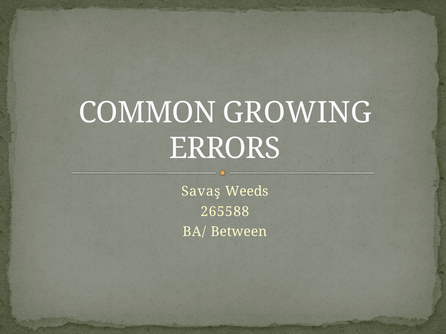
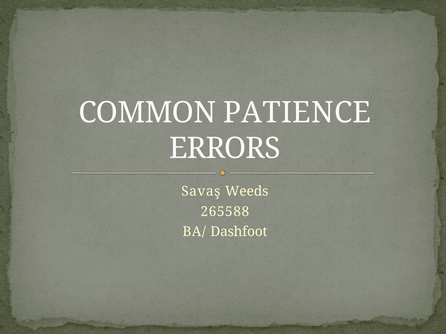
GROWING: GROWING -> PATIENCE (297, 113)
Between: Between -> Dashfoot (239, 232)
